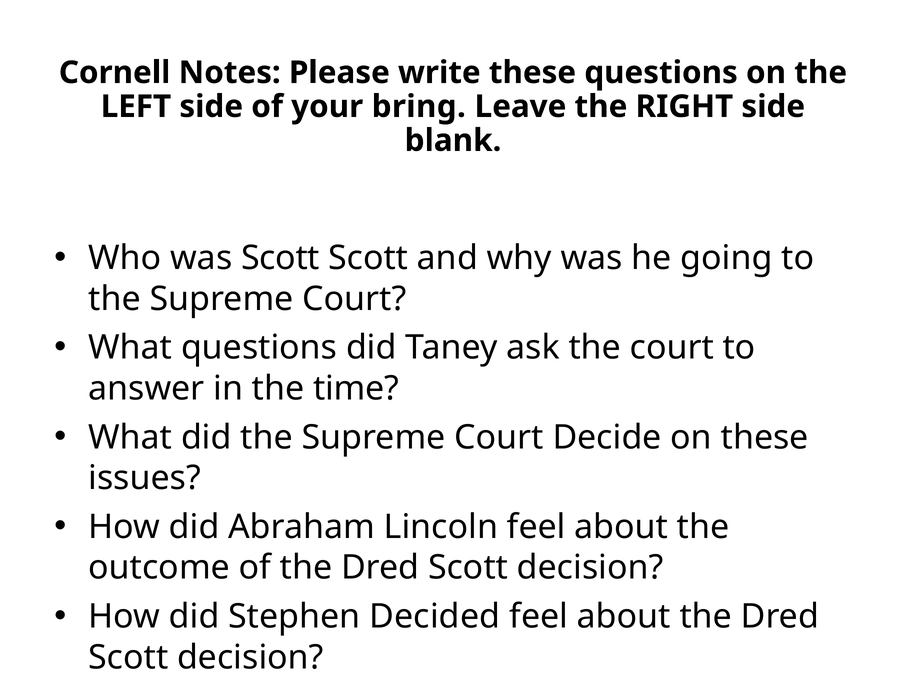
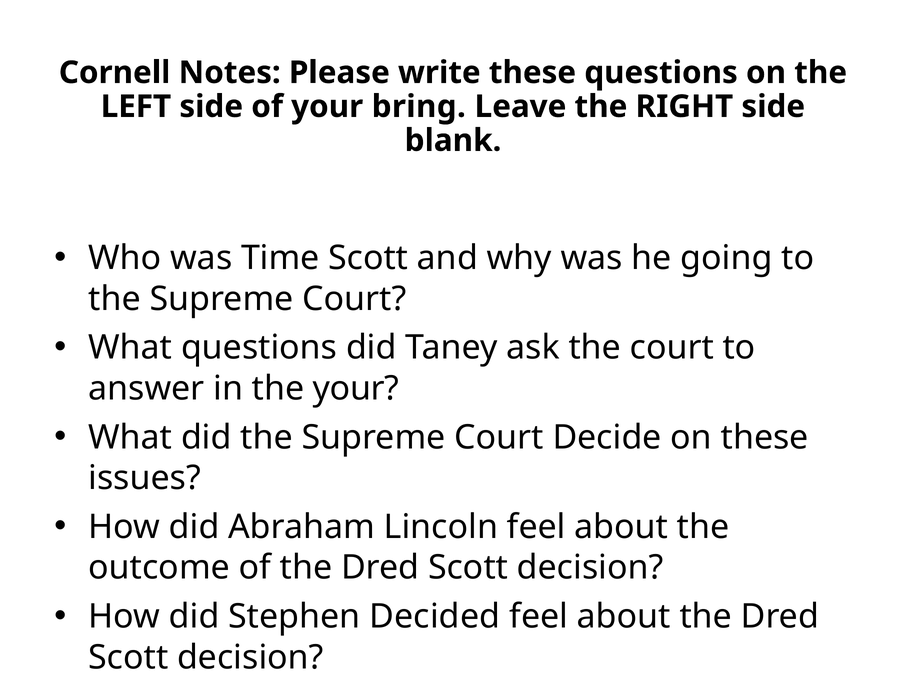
was Scott: Scott -> Time (280, 258)
the time: time -> your (356, 389)
